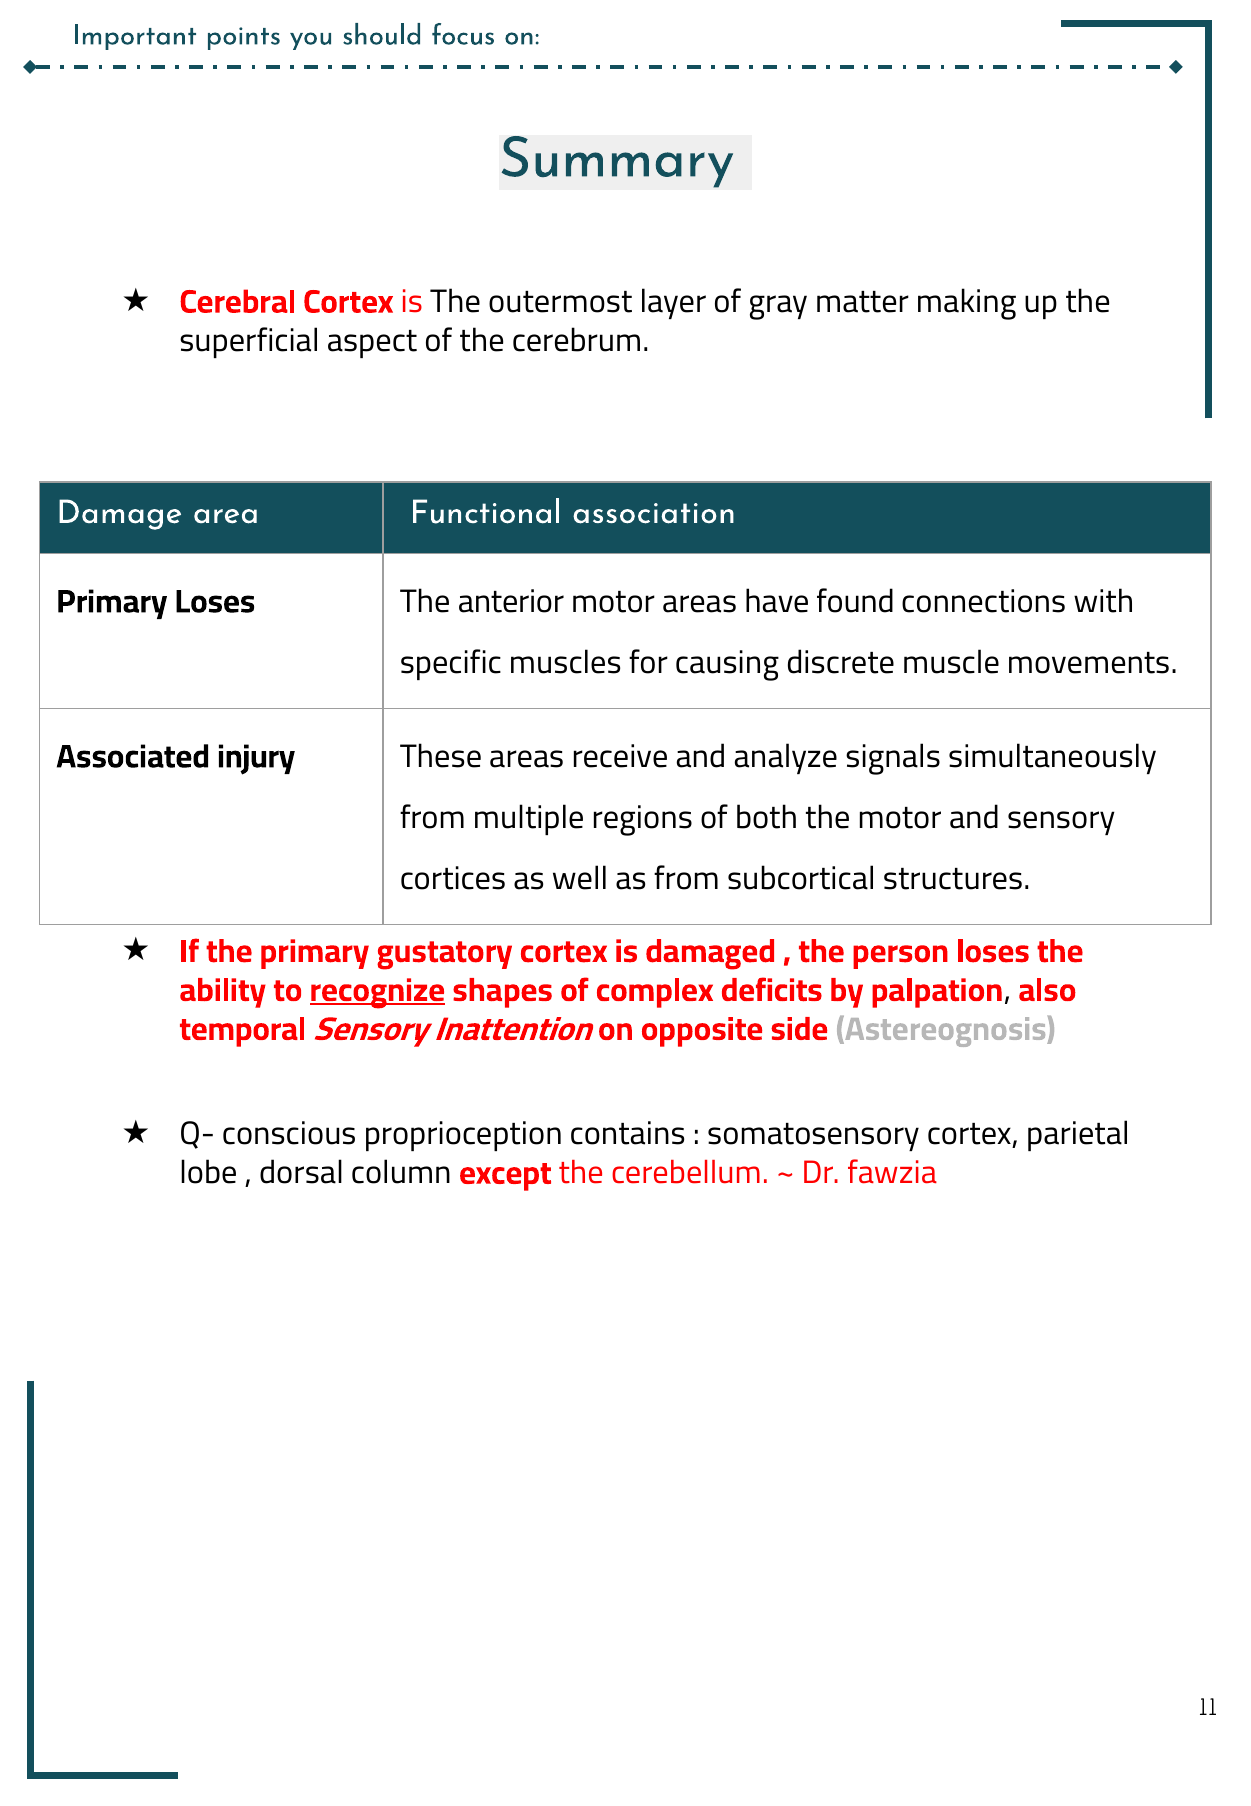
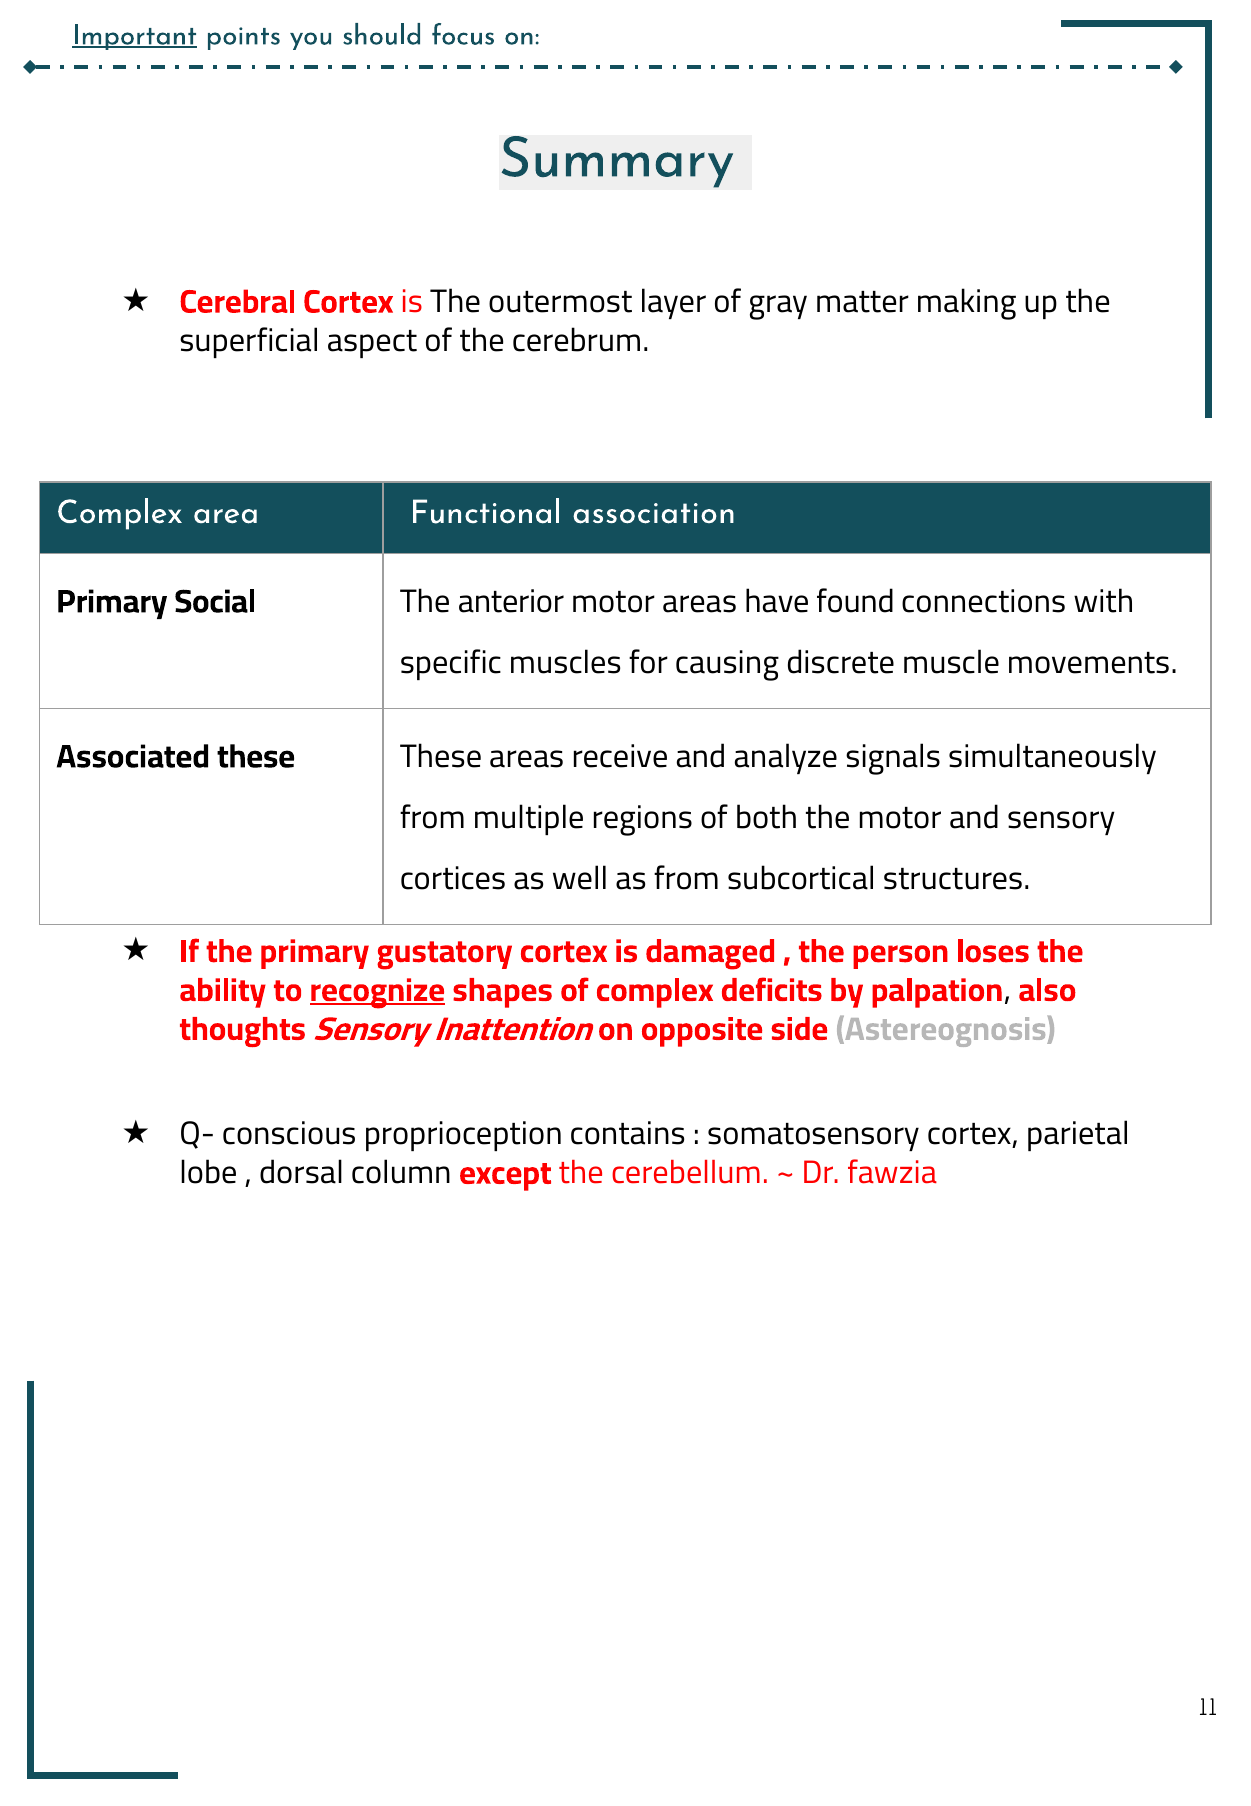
Important underline: none -> present (135, 35)
Damage: Damage -> Complex (119, 512)
Primary Loses: Loses -> Social (215, 602)
Associated injury: injury -> these (256, 757)
temporal: temporal -> thoughts (243, 1029)
